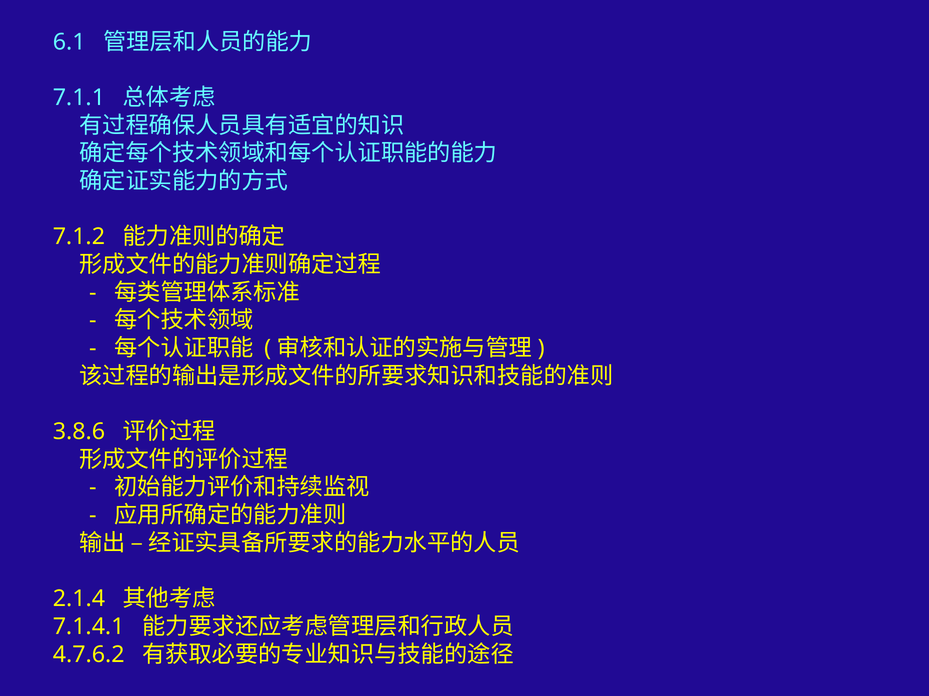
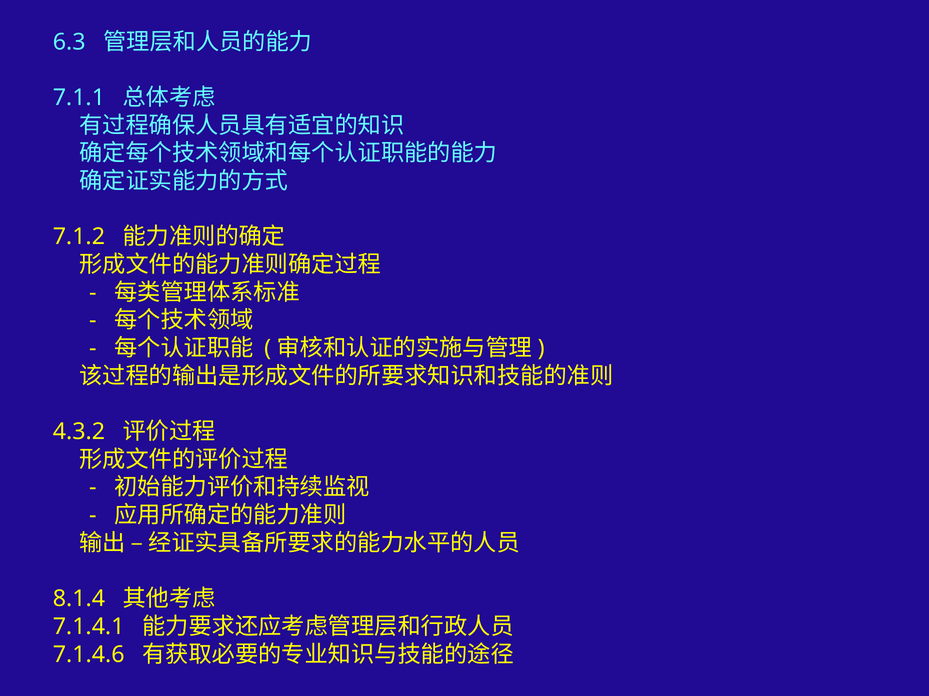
6.1: 6.1 -> 6.3 (69, 42)
3.8.6: 3.8.6 -> 4.3.2 (79, 432)
2.1.4: 2.1.4 -> 8.1.4 (79, 599)
4.7.6.2: 4.7.6.2 -> 7.1.4.6 (89, 655)
